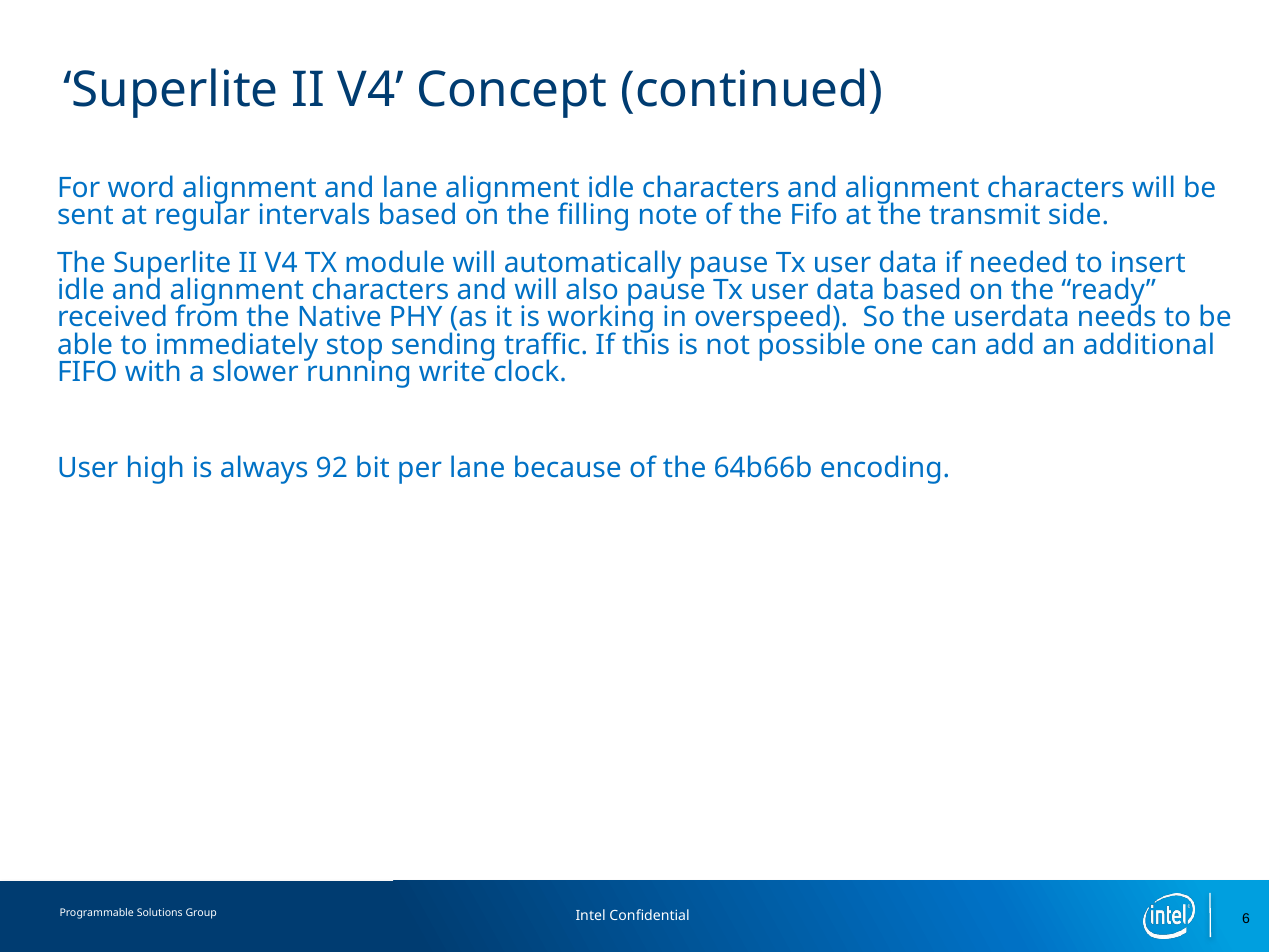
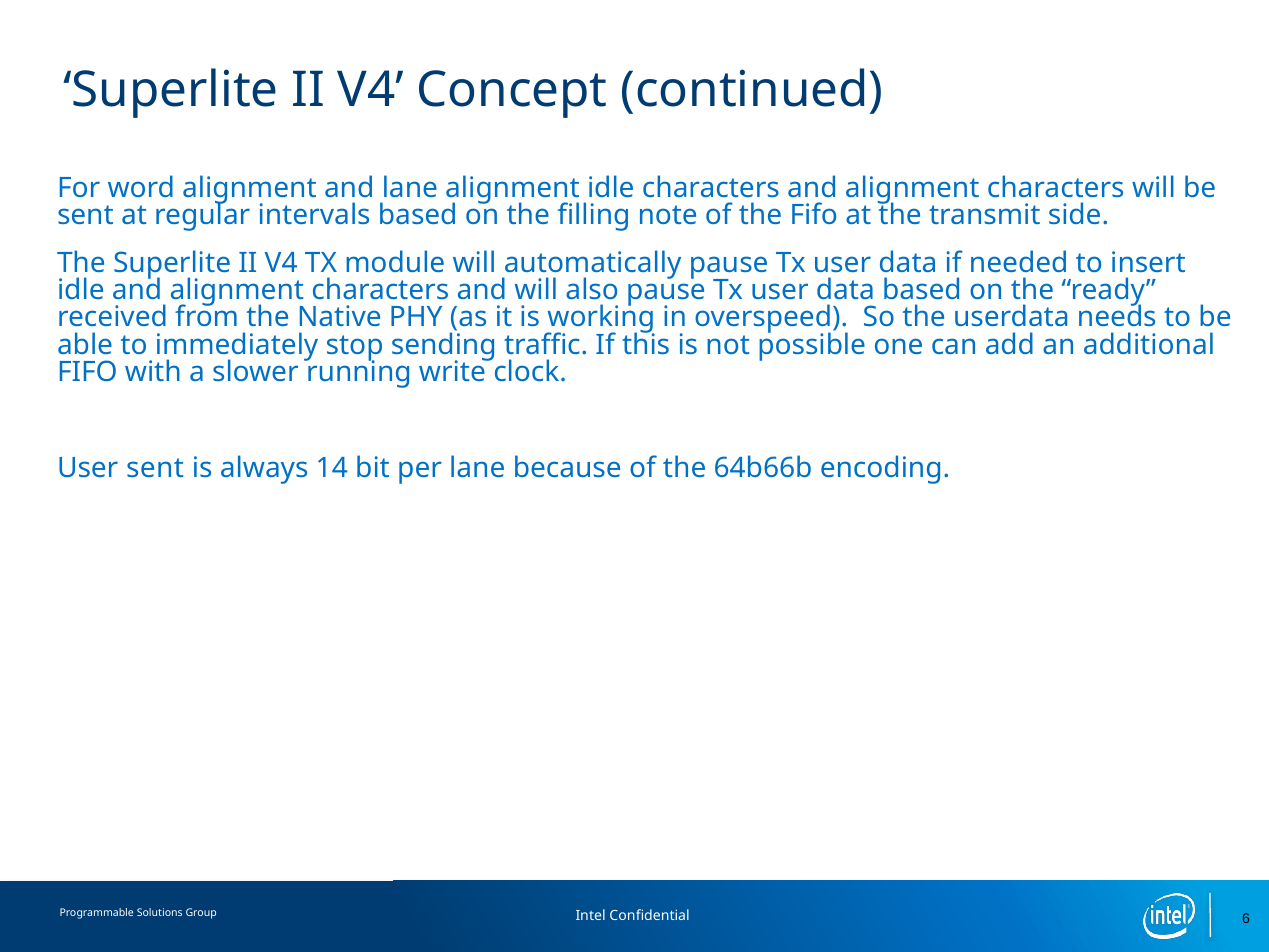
User high: high -> sent (155, 468)
92: 92 -> 14 (332, 468)
